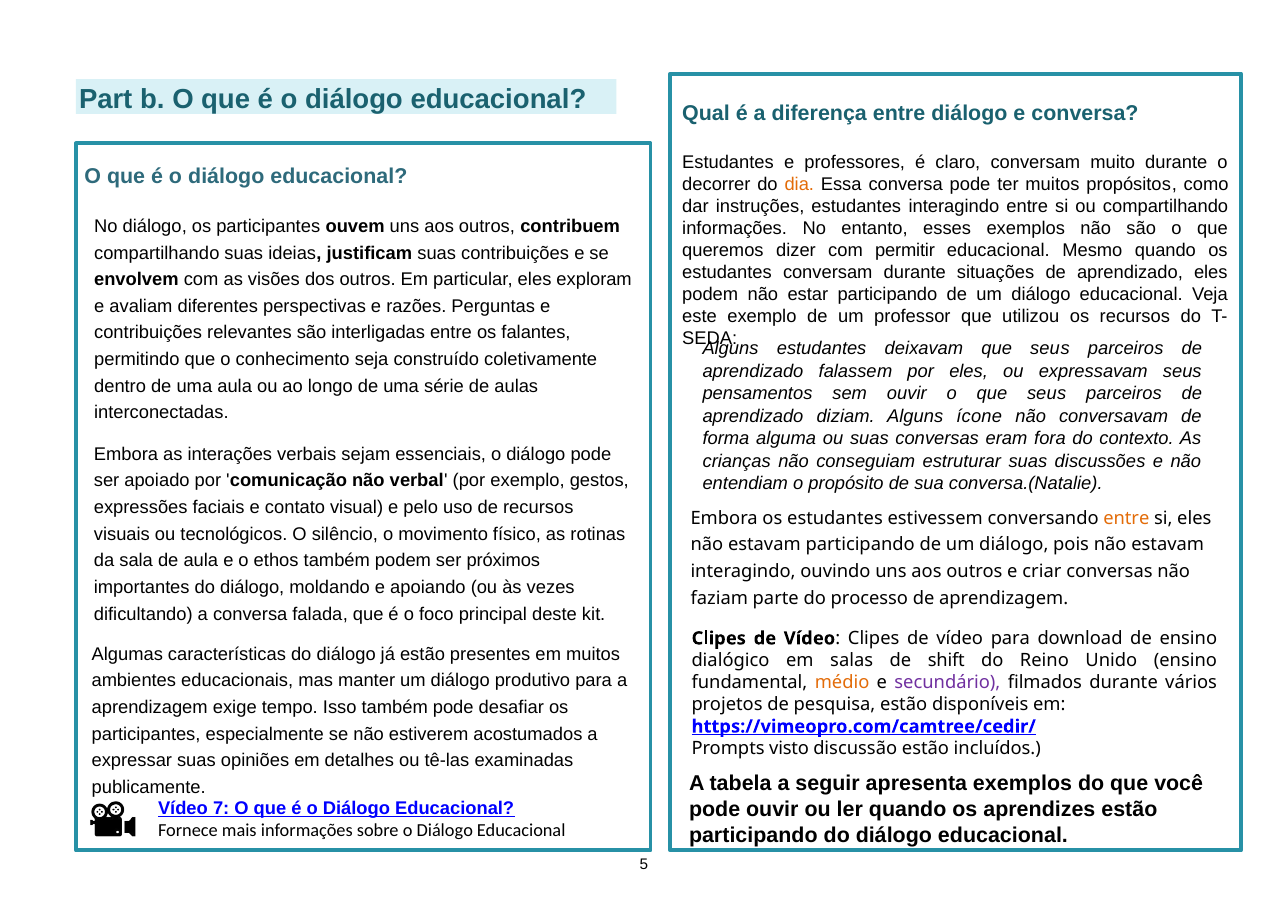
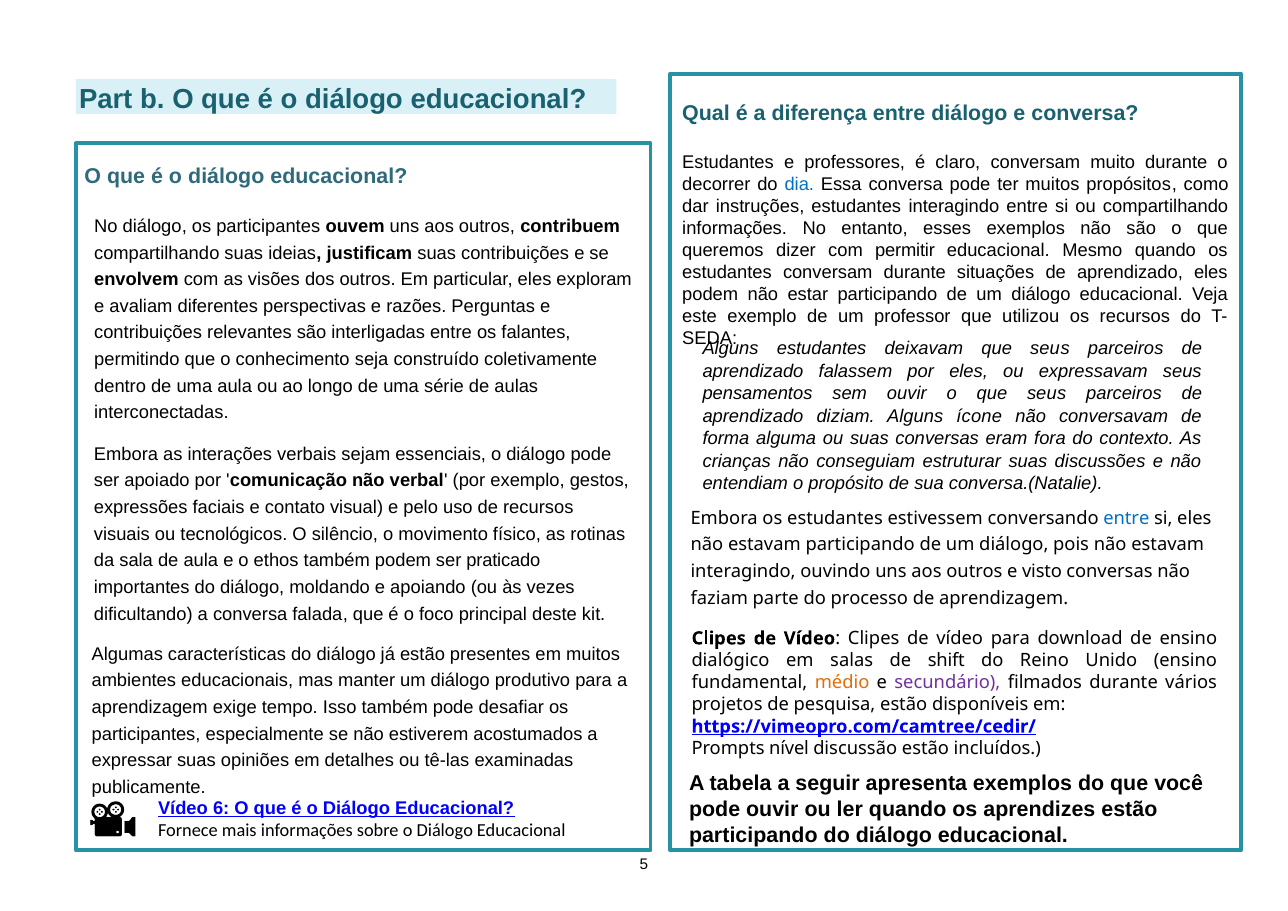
dia colour: orange -> blue (799, 185)
entre colour: orange -> blue (1126, 518)
próximos: próximos -> praticado (503, 561)
criar: criar -> visto (1042, 572)
visto: visto -> nível (789, 748)
7: 7 -> 6 (221, 808)
